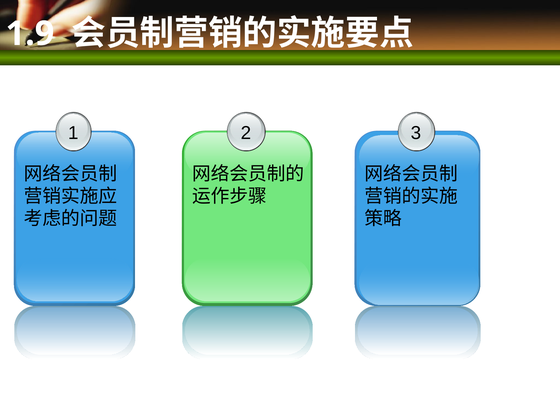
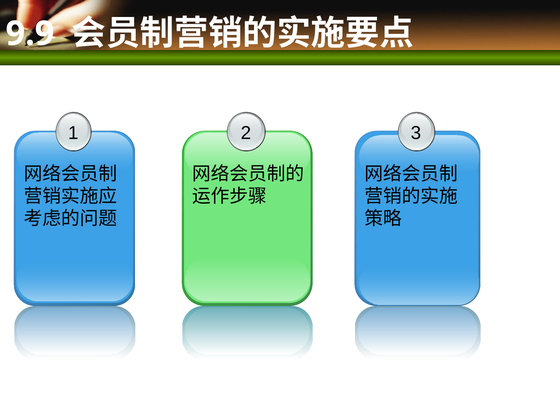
1.9: 1.9 -> 9.9 (30, 34)
